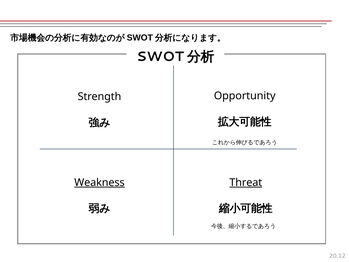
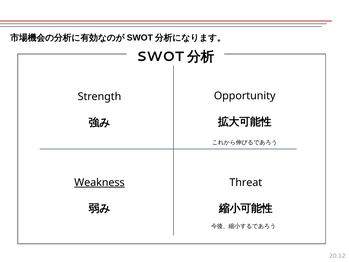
Threat underline: present -> none (246, 182)
